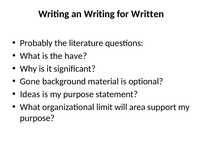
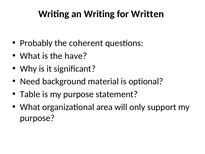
literature: literature -> coherent (86, 43)
Gone: Gone -> Need (30, 81)
Ideas: Ideas -> Table (30, 94)
limit: limit -> area (104, 107)
area: area -> only (137, 107)
